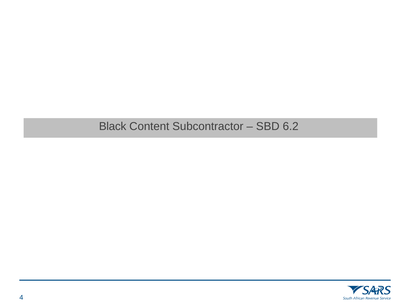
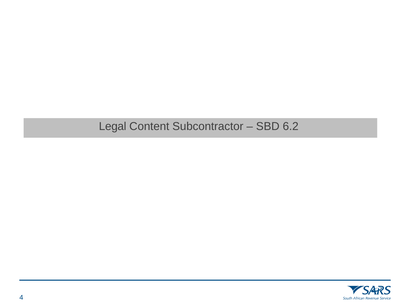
Black: Black -> Legal (113, 126)
